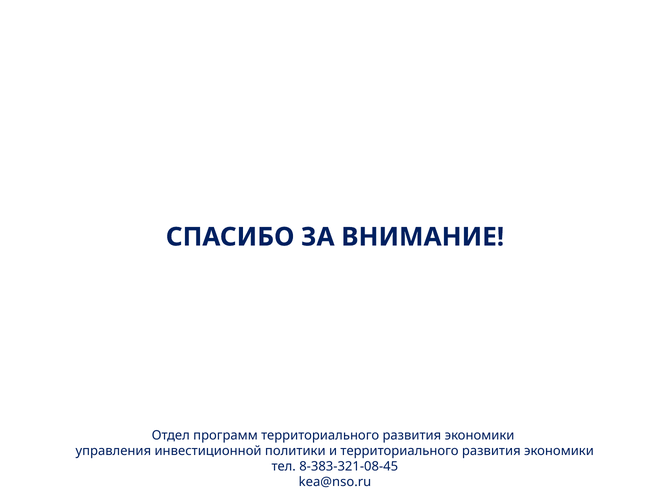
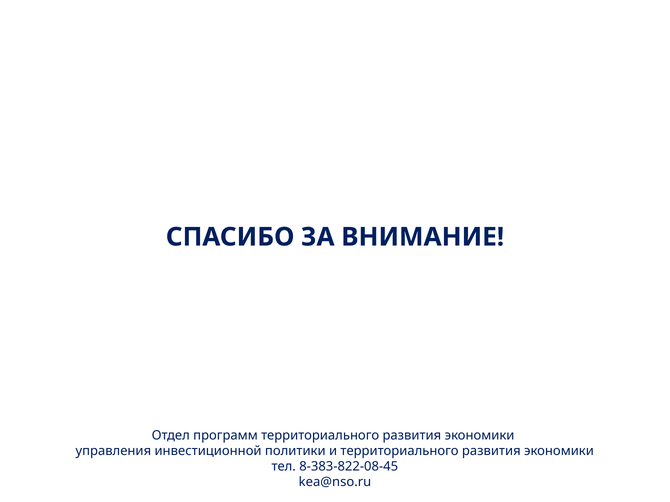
8-383-321-08-45: 8-383-321-08-45 -> 8-383-822-08-45 (349, 467)
